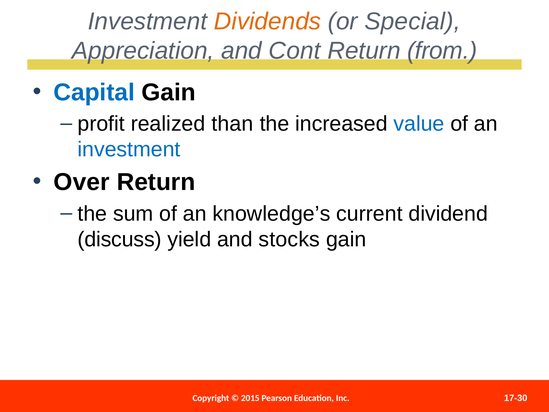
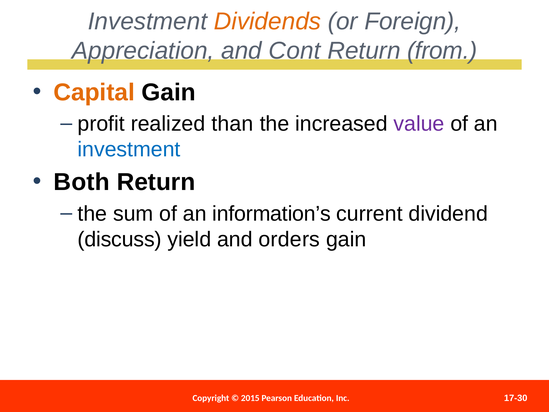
Special: Special -> Foreign (413, 21)
Capital colour: blue -> orange (94, 92)
value colour: blue -> purple (419, 124)
Over: Over -> Both (82, 182)
knowledge’s: knowledge’s -> information’s (272, 214)
stocks: stocks -> orders (289, 239)
